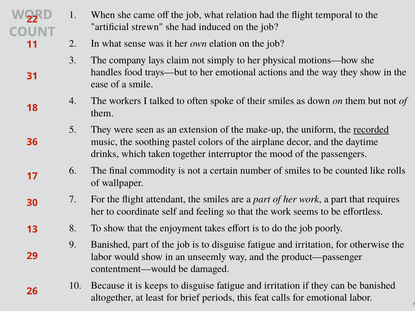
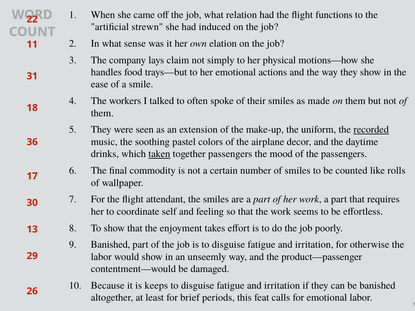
temporal: temporal -> functions (334, 15)
down: down -> made (319, 101)
taken underline: none -> present (159, 154)
together interruptor: interruptor -> passengers (230, 154)
